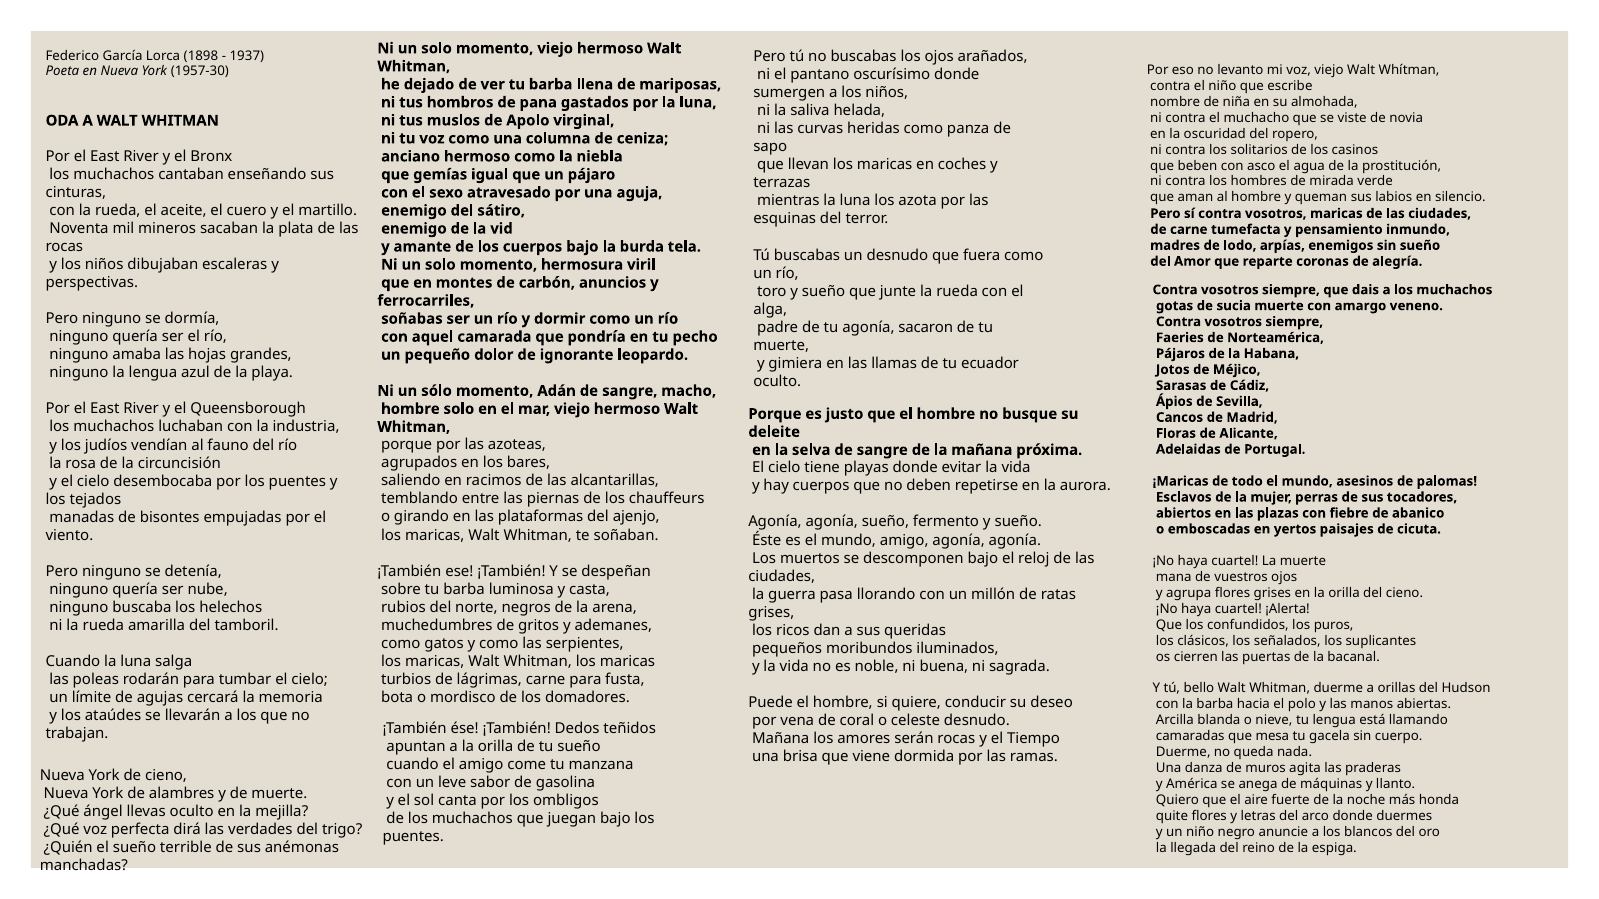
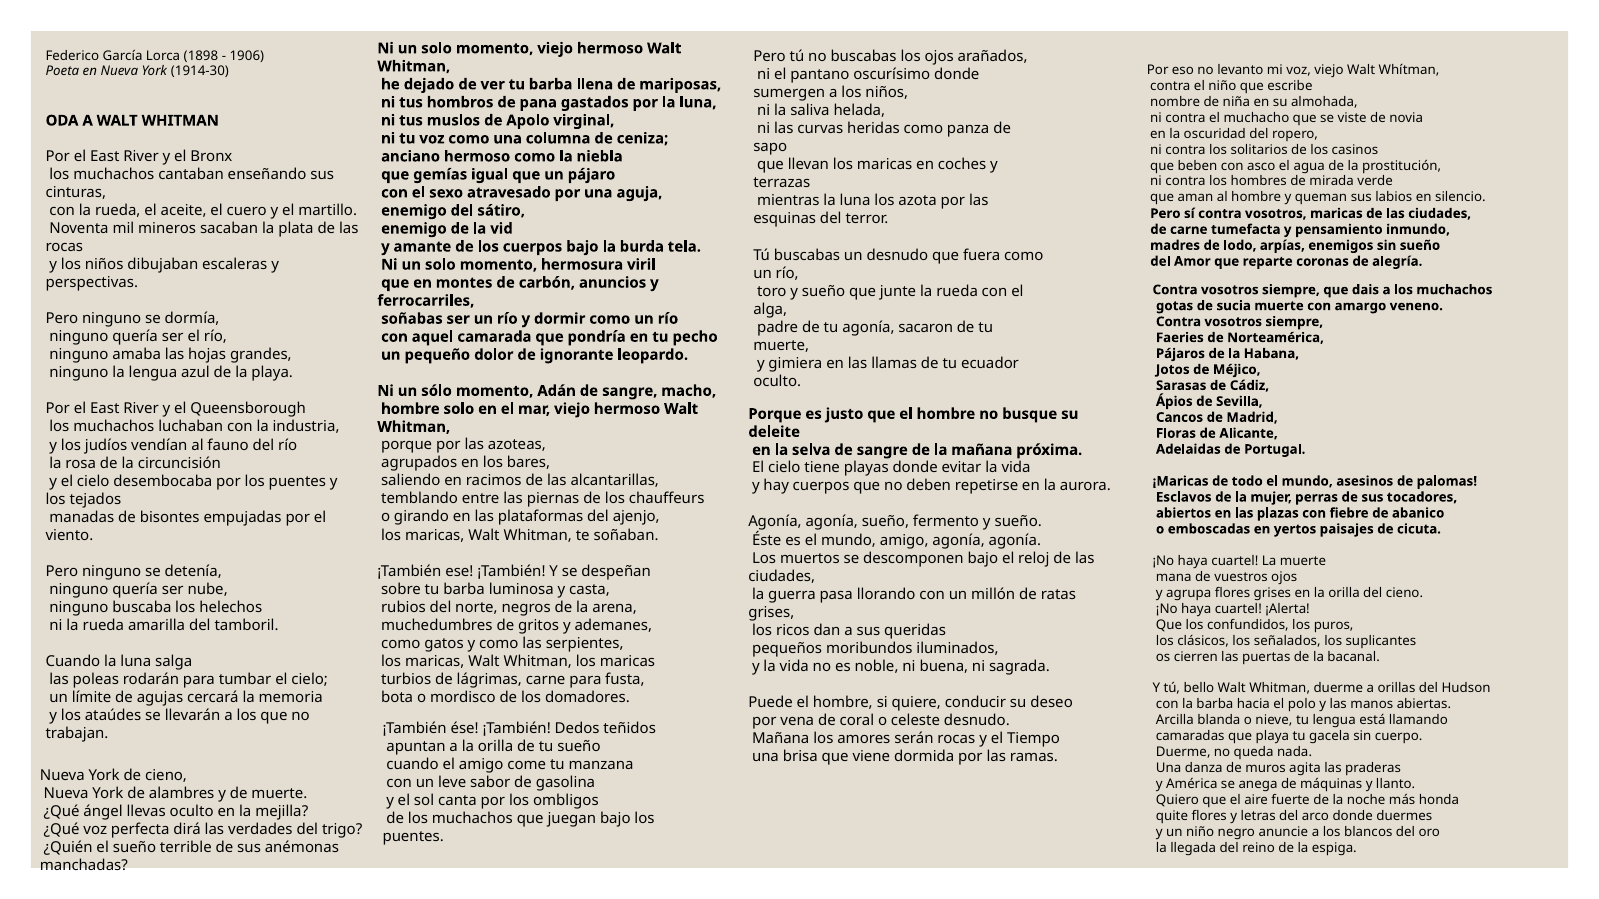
1937: 1937 -> 1906 (247, 56)
1957-30: 1957-30 -> 1914-30 (200, 72)
que mesa: mesa -> playa (1272, 737)
